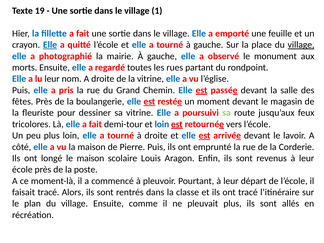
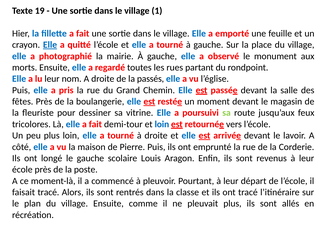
village underline: present -> none (301, 45)
la vitrine: vitrine -> passés (150, 79)
le maison: maison -> gauche (90, 158)
